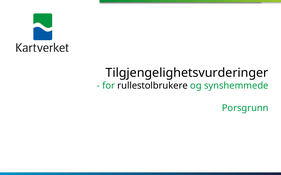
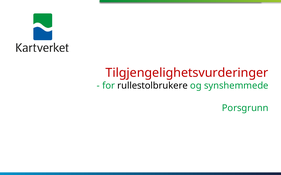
Tilgjengelighetsvurderinger colour: black -> red (187, 73)
